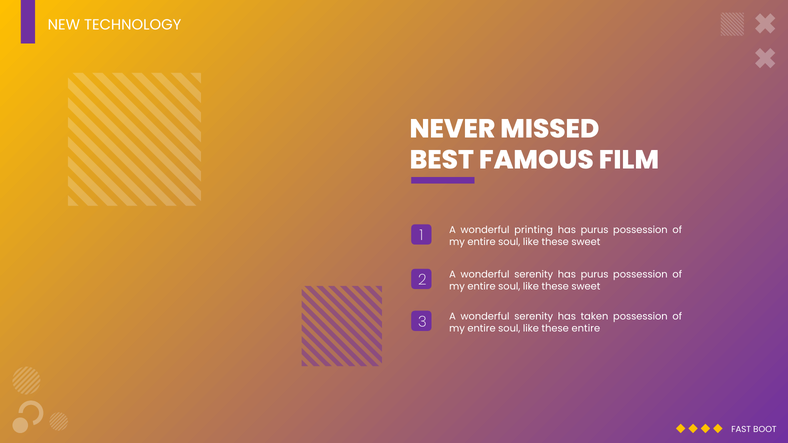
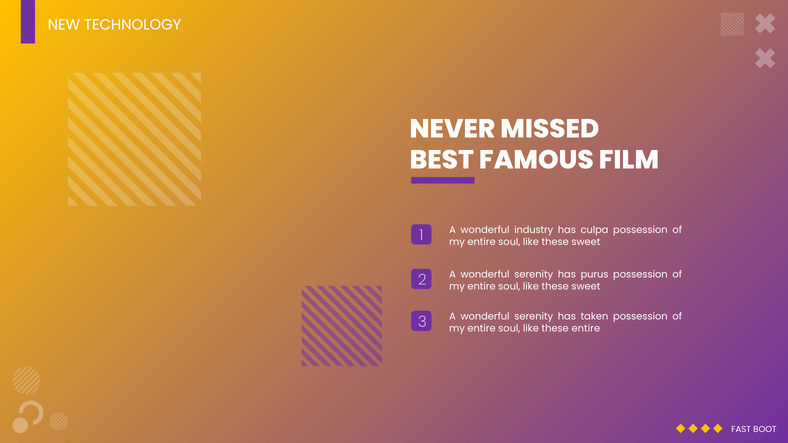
printing: printing -> industry (534, 230)
purus: purus -> culpa (595, 230)
